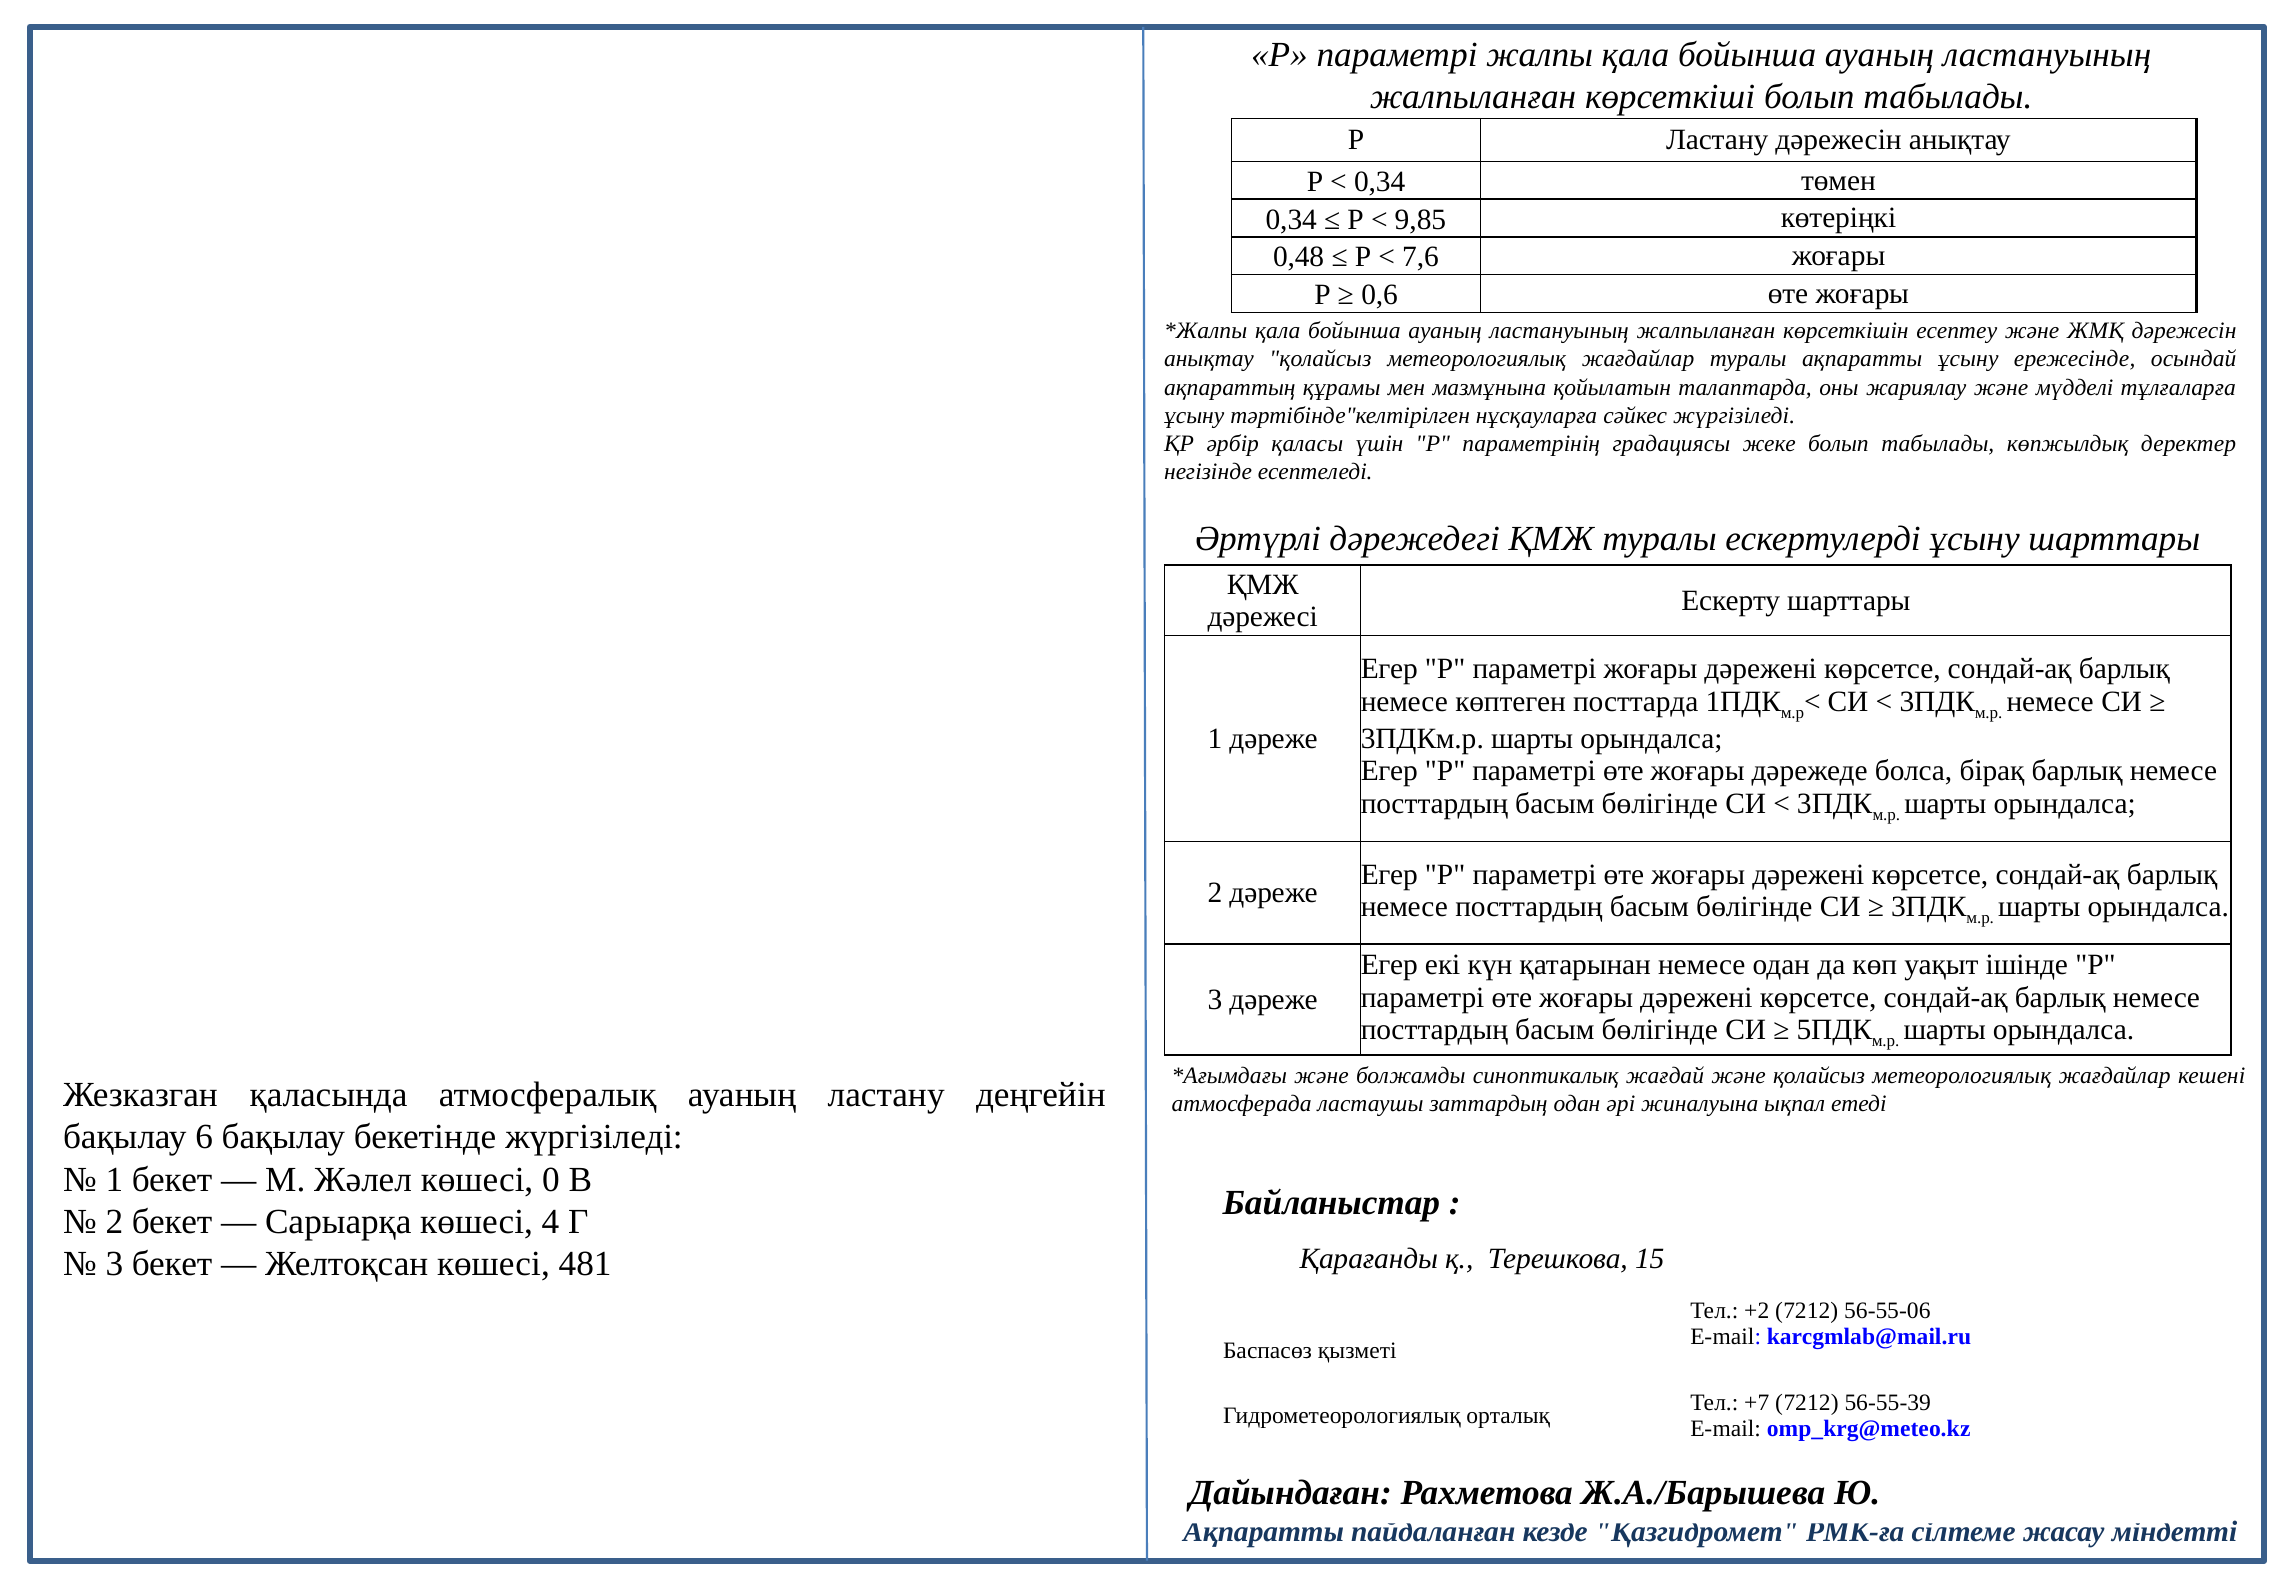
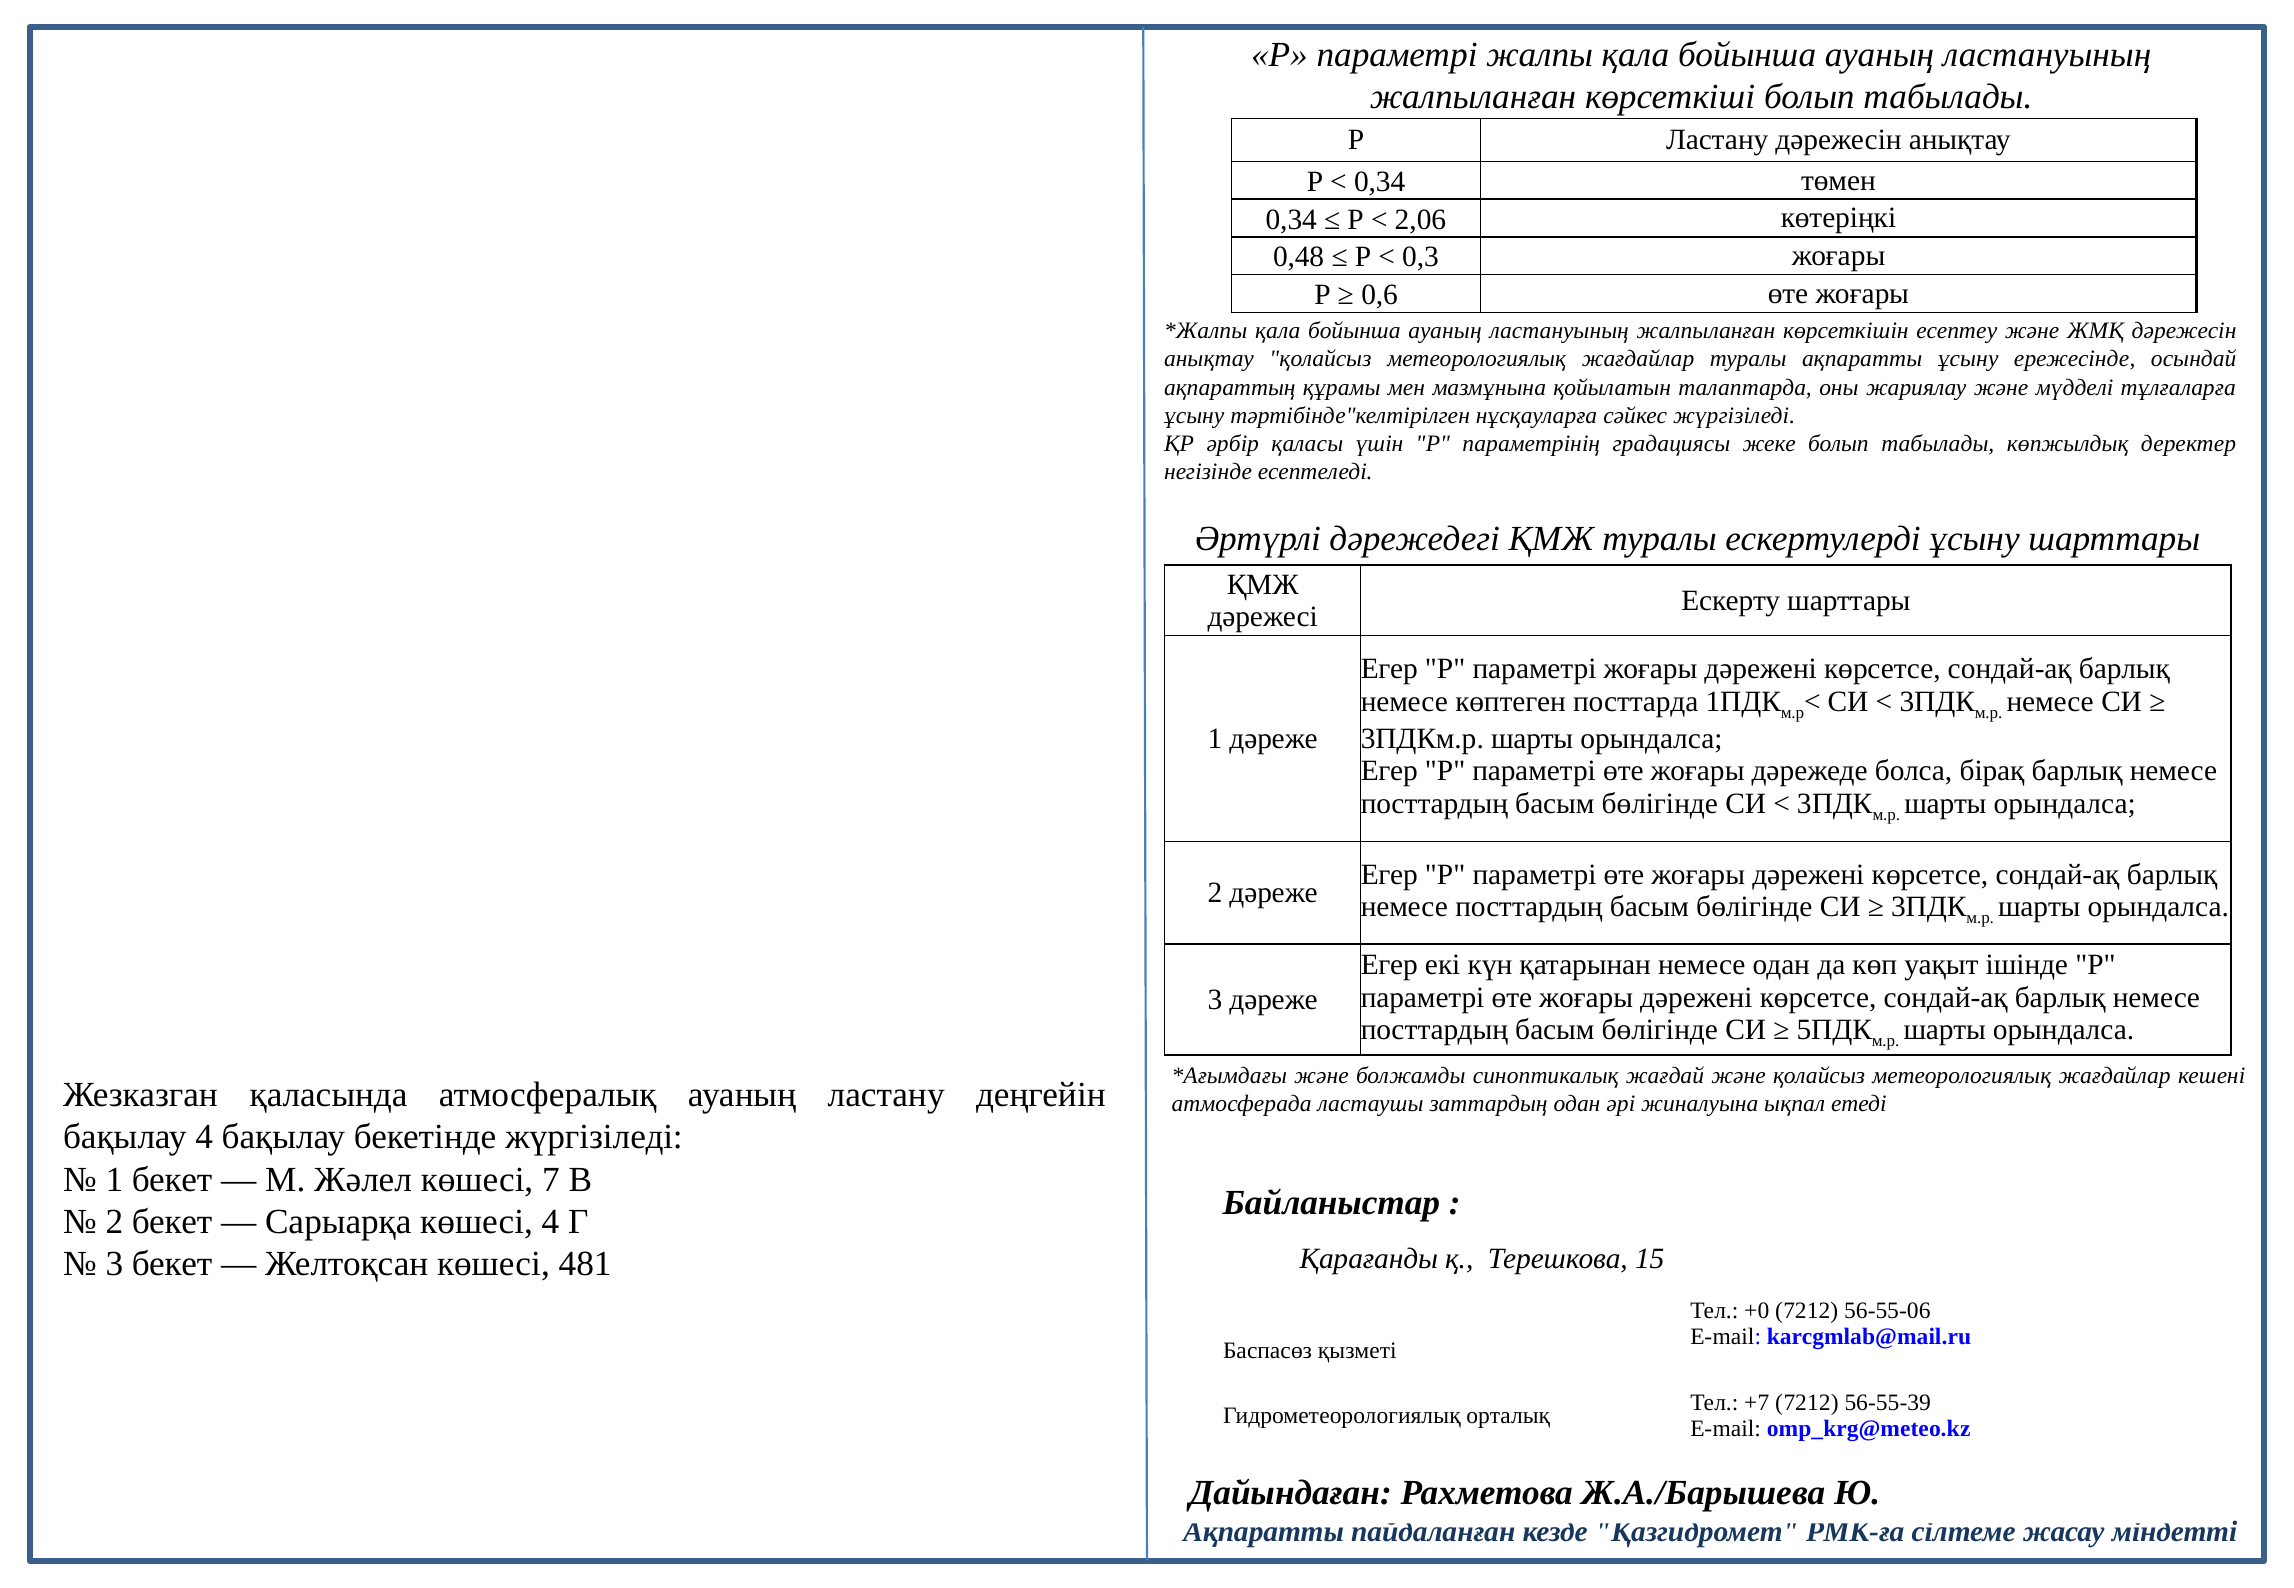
9,85: 9,85 -> 2,06 (1420, 219)
7,6: 7,6 -> 0,3 (1420, 257)
бақылау 6: 6 -> 4 (204, 1137)
0: 0 -> 7 (551, 1180)
+2: +2 -> +0 (1757, 1311)
